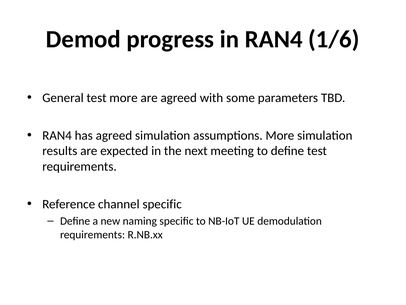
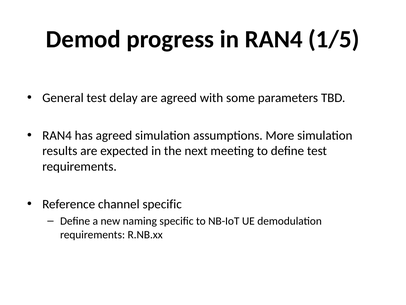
1/6: 1/6 -> 1/5 (334, 39)
test more: more -> delay (124, 98)
